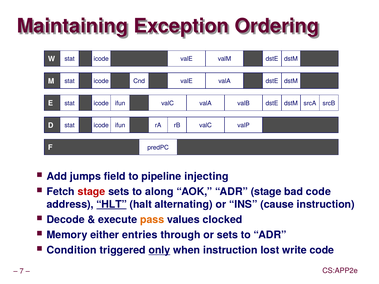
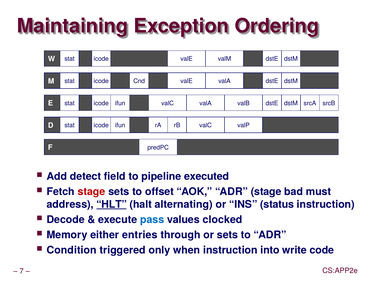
jumps: jumps -> detect (85, 177)
injecting: injecting -> executed (207, 177)
along: along -> offset (159, 192)
bad code: code -> must (318, 192)
cause: cause -> status (277, 204)
pass colour: orange -> blue (152, 220)
only underline: present -> none (159, 250)
lost: lost -> into (270, 250)
